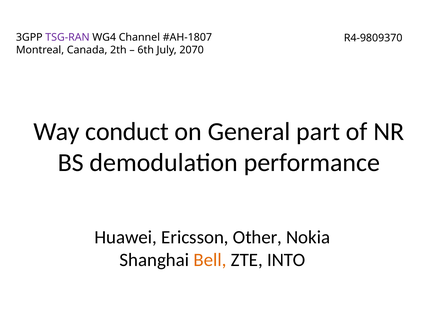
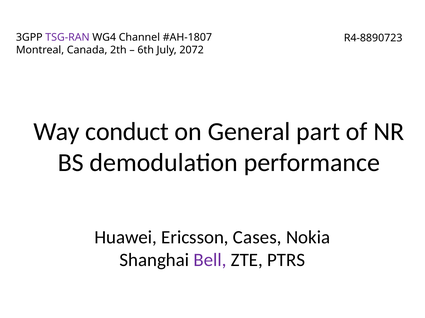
R4-9809370: R4-9809370 -> R4-8890723 (373, 38)
2070: 2070 -> 2072 (192, 50)
Other: Other -> Cases (257, 238)
Bell colour: orange -> purple (210, 260)
INTO: INTO -> PTRS (286, 260)
